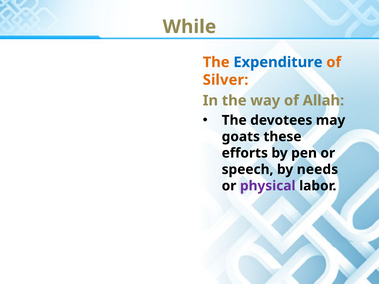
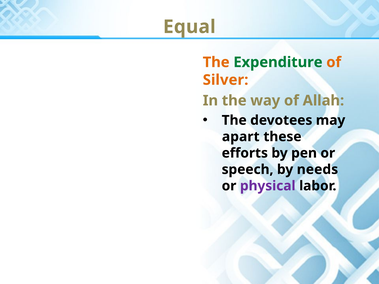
While: While -> Equal (189, 27)
Expenditure colour: blue -> green (278, 62)
goats: goats -> apart (241, 137)
